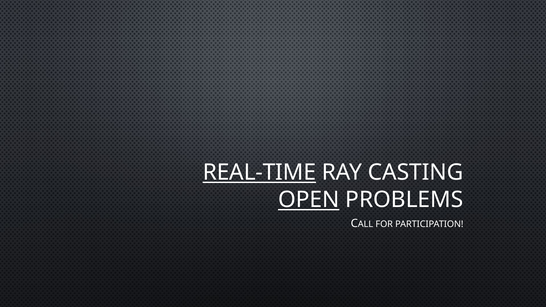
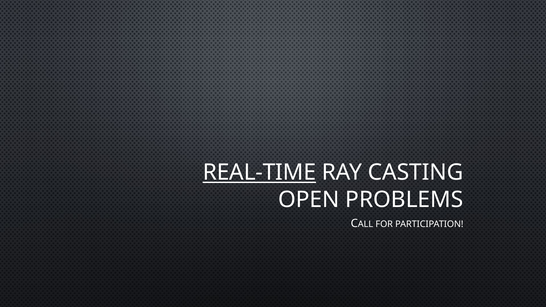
OPEN underline: present -> none (309, 200)
